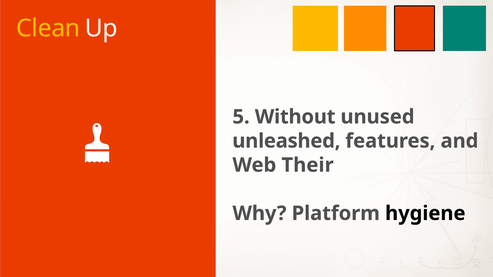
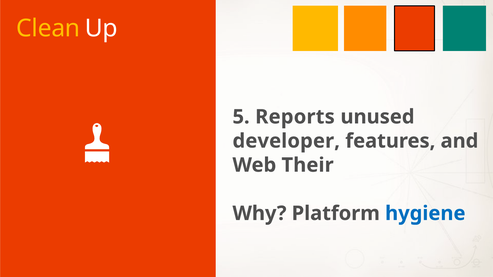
Without: Without -> Reports (295, 117)
unleashed: unleashed -> developer (286, 141)
hygiene colour: black -> blue (425, 214)
